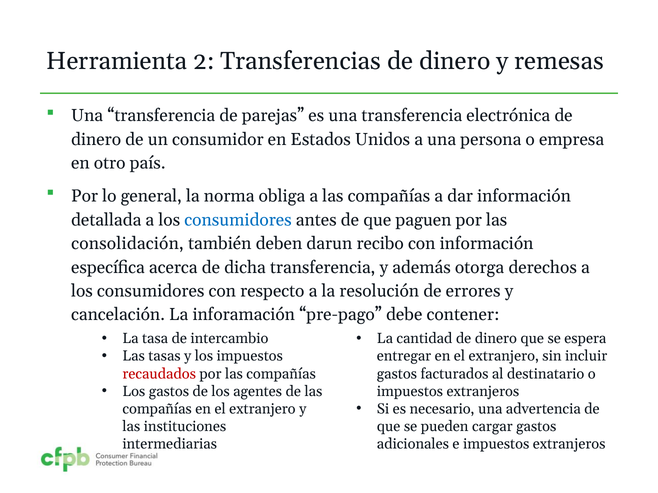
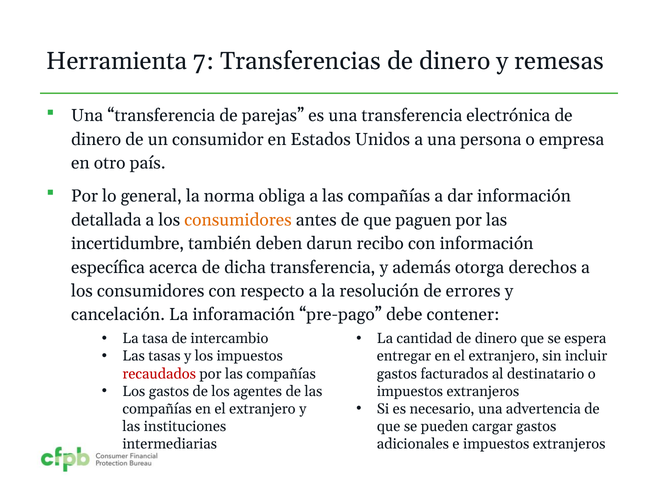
2: 2 -> 7 (204, 61)
consumidores colour: blue -> orange (238, 220)
consolidación: consolidación -> incertidumbre (128, 244)
